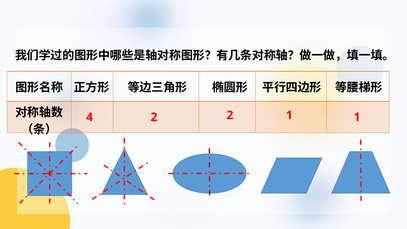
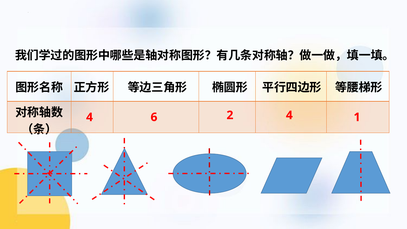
4 2: 2 -> 6 (154, 117)
2 1: 1 -> 4 (289, 115)
